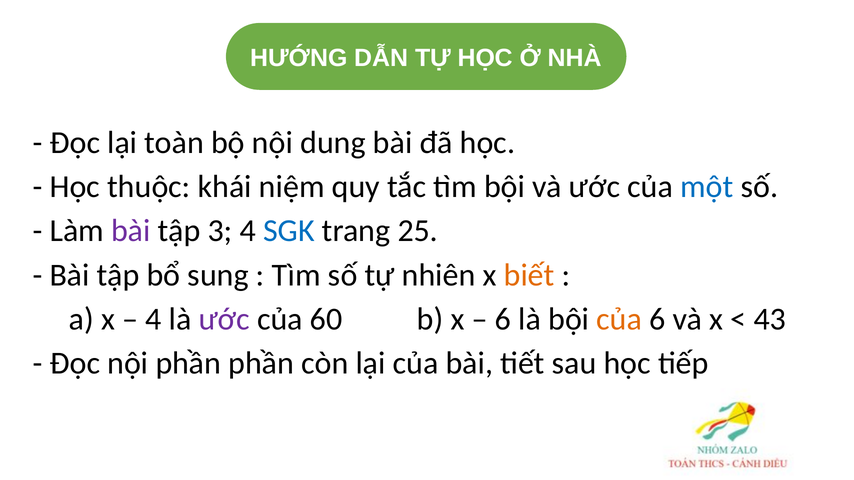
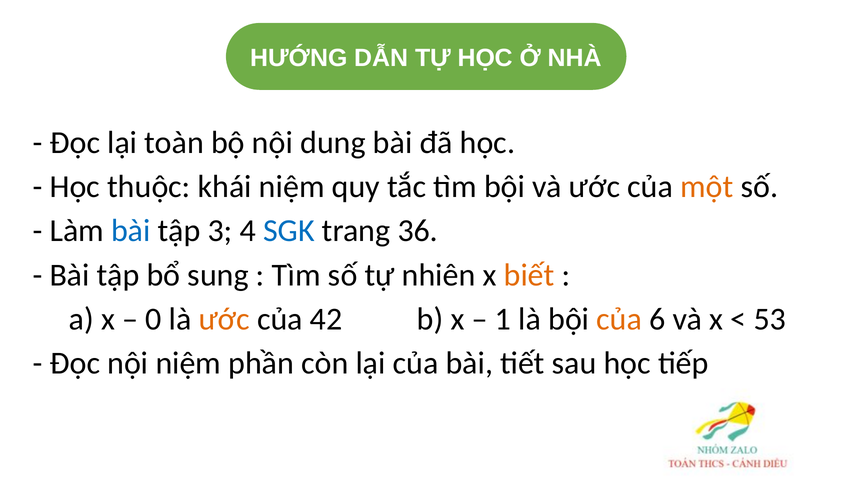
một colour: blue -> orange (707, 187)
bài colour: purple -> blue (131, 231)
25: 25 -> 36 (418, 231)
4: 4 -> 0 (153, 319)
ước colour: purple -> orange (224, 319)
60: 60 -> 42 (326, 319)
6: 6 -> 1 (503, 319)
43: 43 -> 53 (770, 319)
nội phần: phần -> niệm (188, 364)
